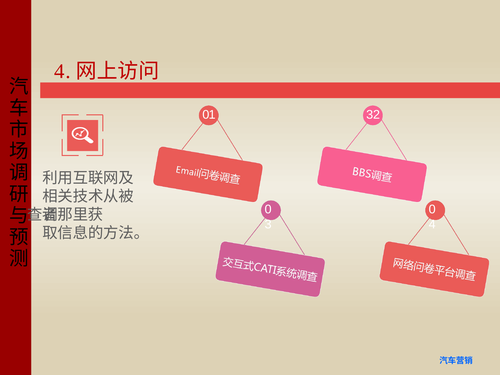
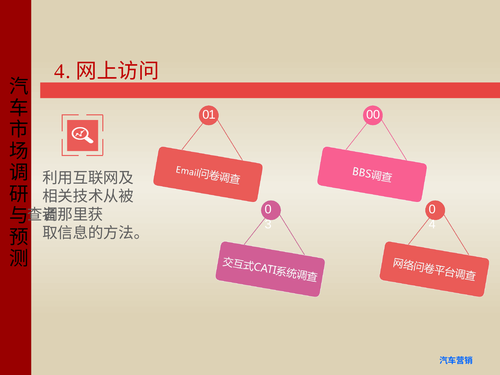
32: 32 -> 00 (373, 115)
